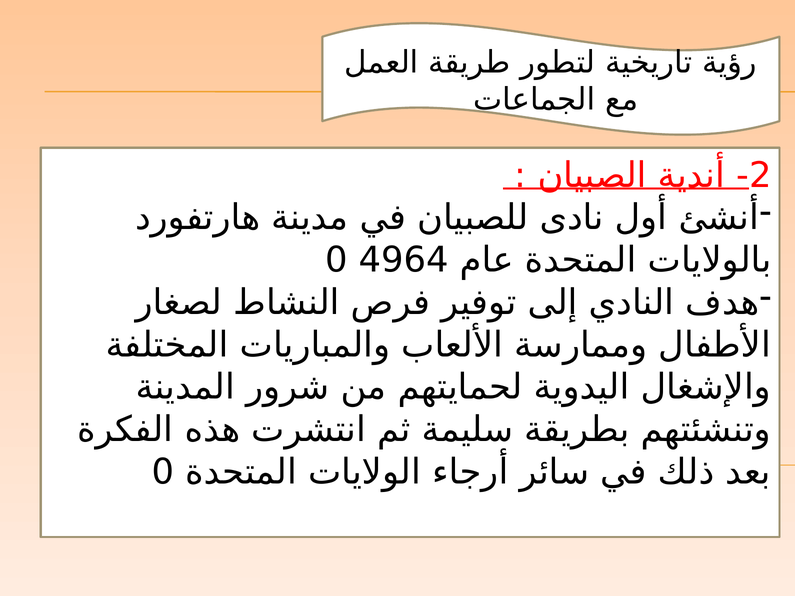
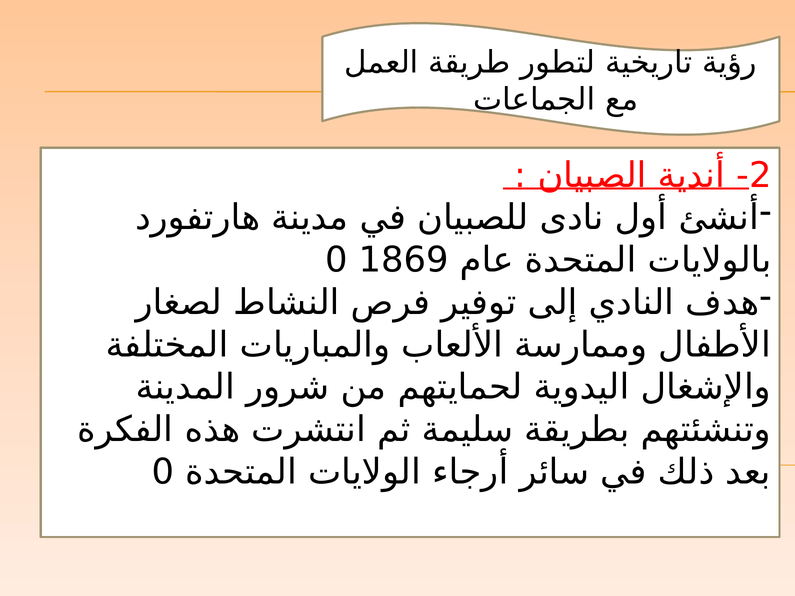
4964: 4964 -> 1869 (404, 260)
